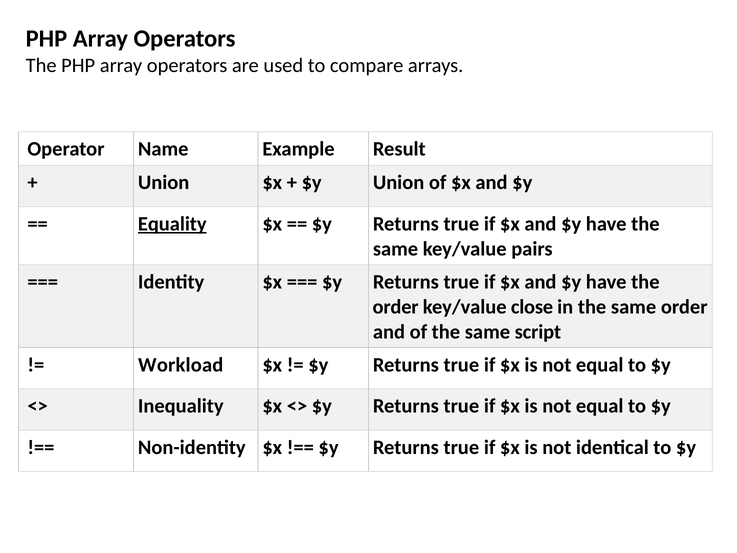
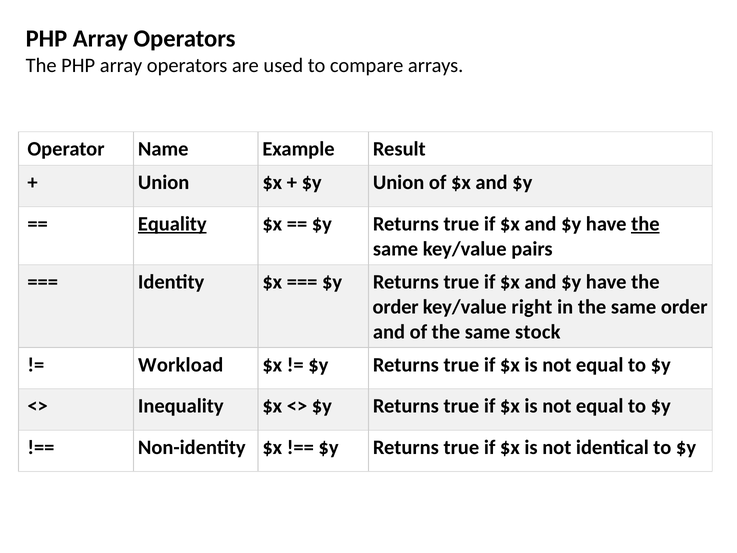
the underline: none -> present (645, 224)
close: close -> right (532, 307)
script: script -> stock (538, 332)
